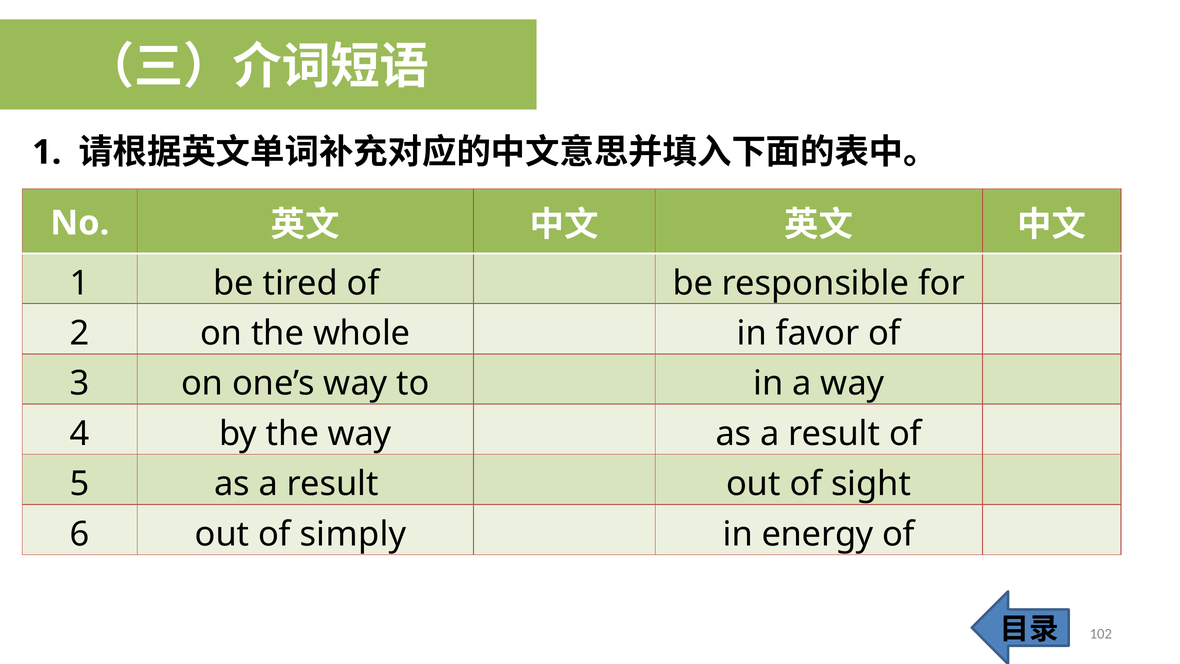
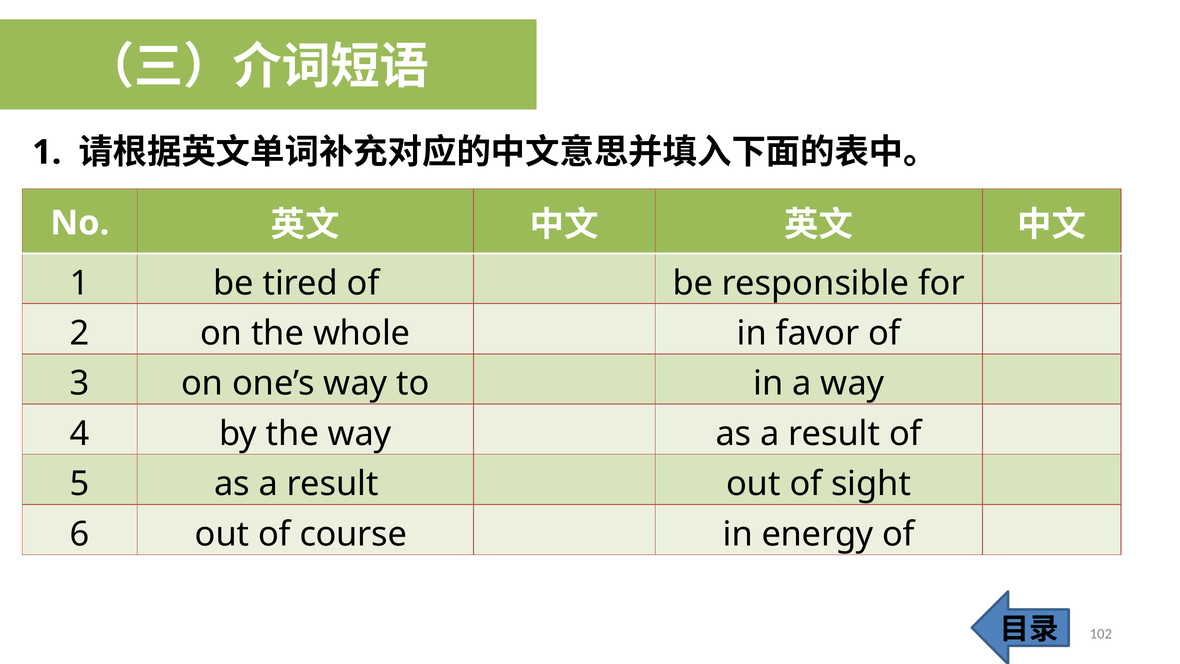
simply: simply -> course (353, 534)
